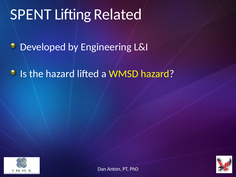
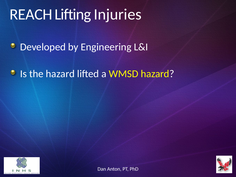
SPENT: SPENT -> REACH (31, 14)
Related: Related -> Injuries (118, 14)
